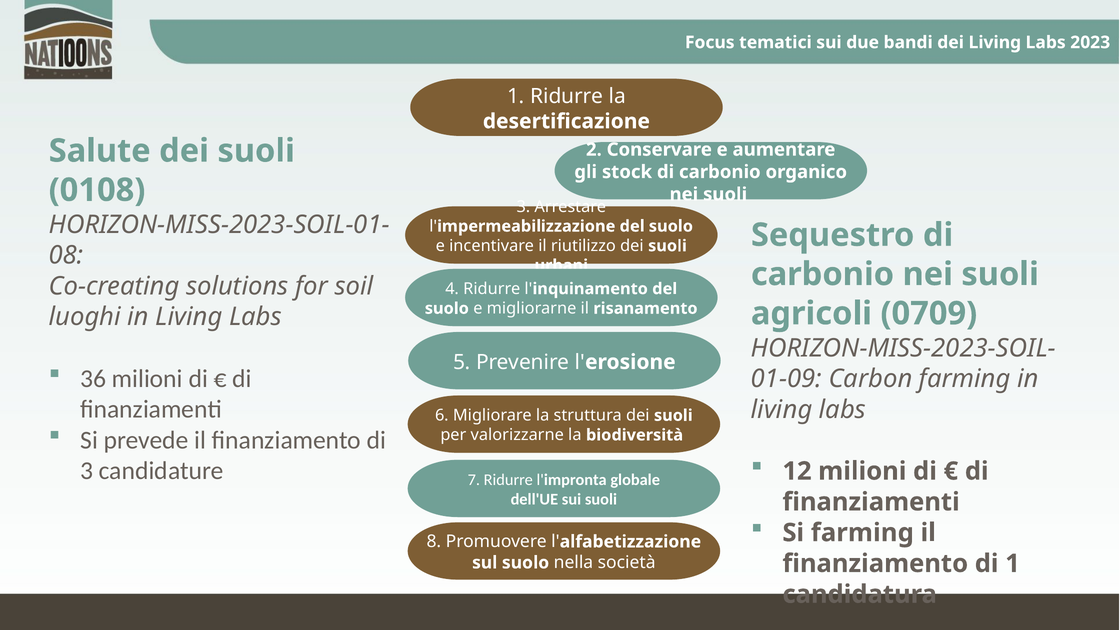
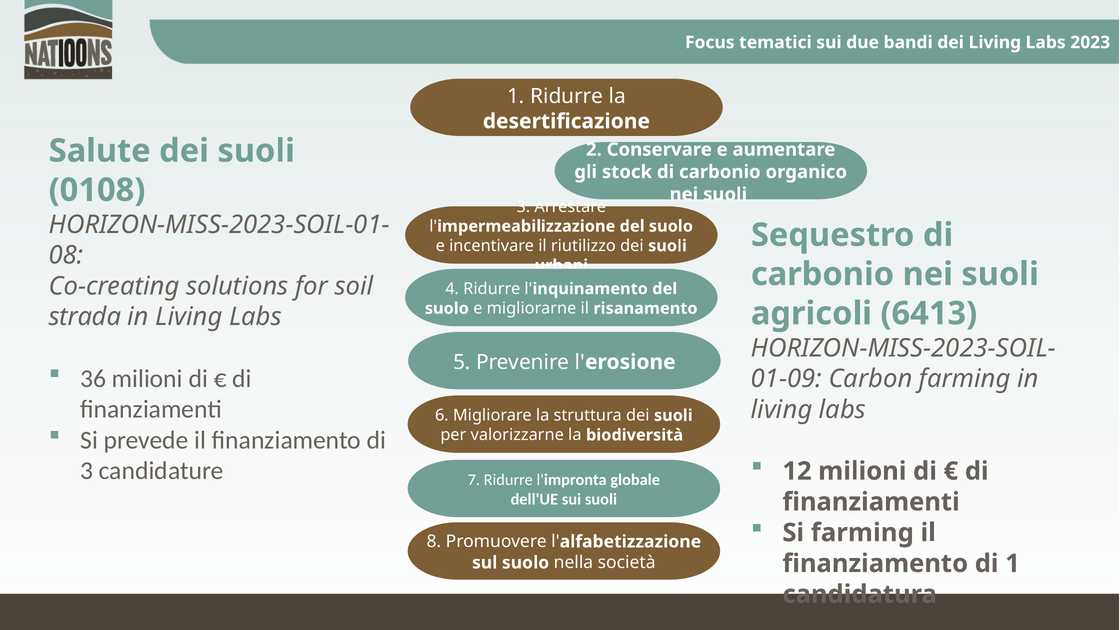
0709: 0709 -> 6413 (929, 314)
luoghi: luoghi -> strada (85, 317)
